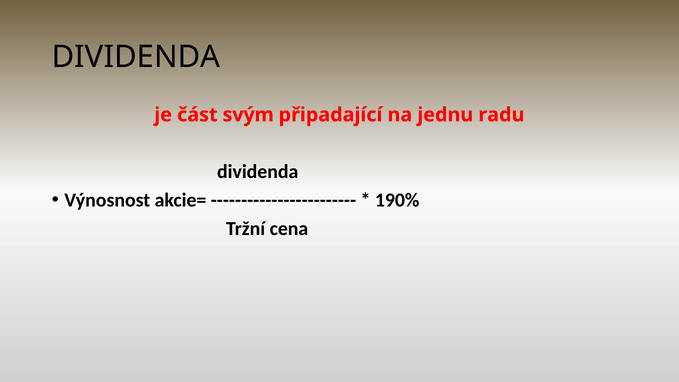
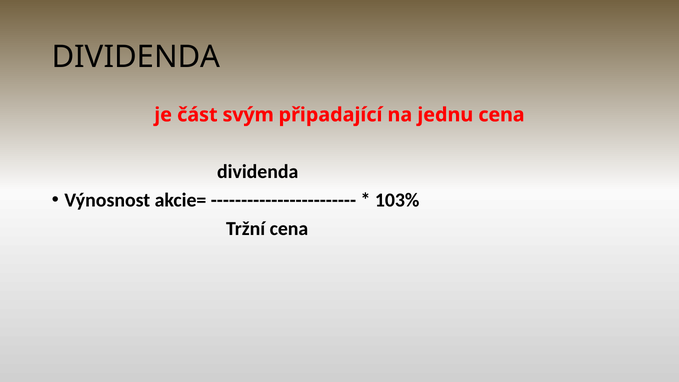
jednu radu: radu -> cena (501, 115)
190%: 190% -> 103% (397, 200)
